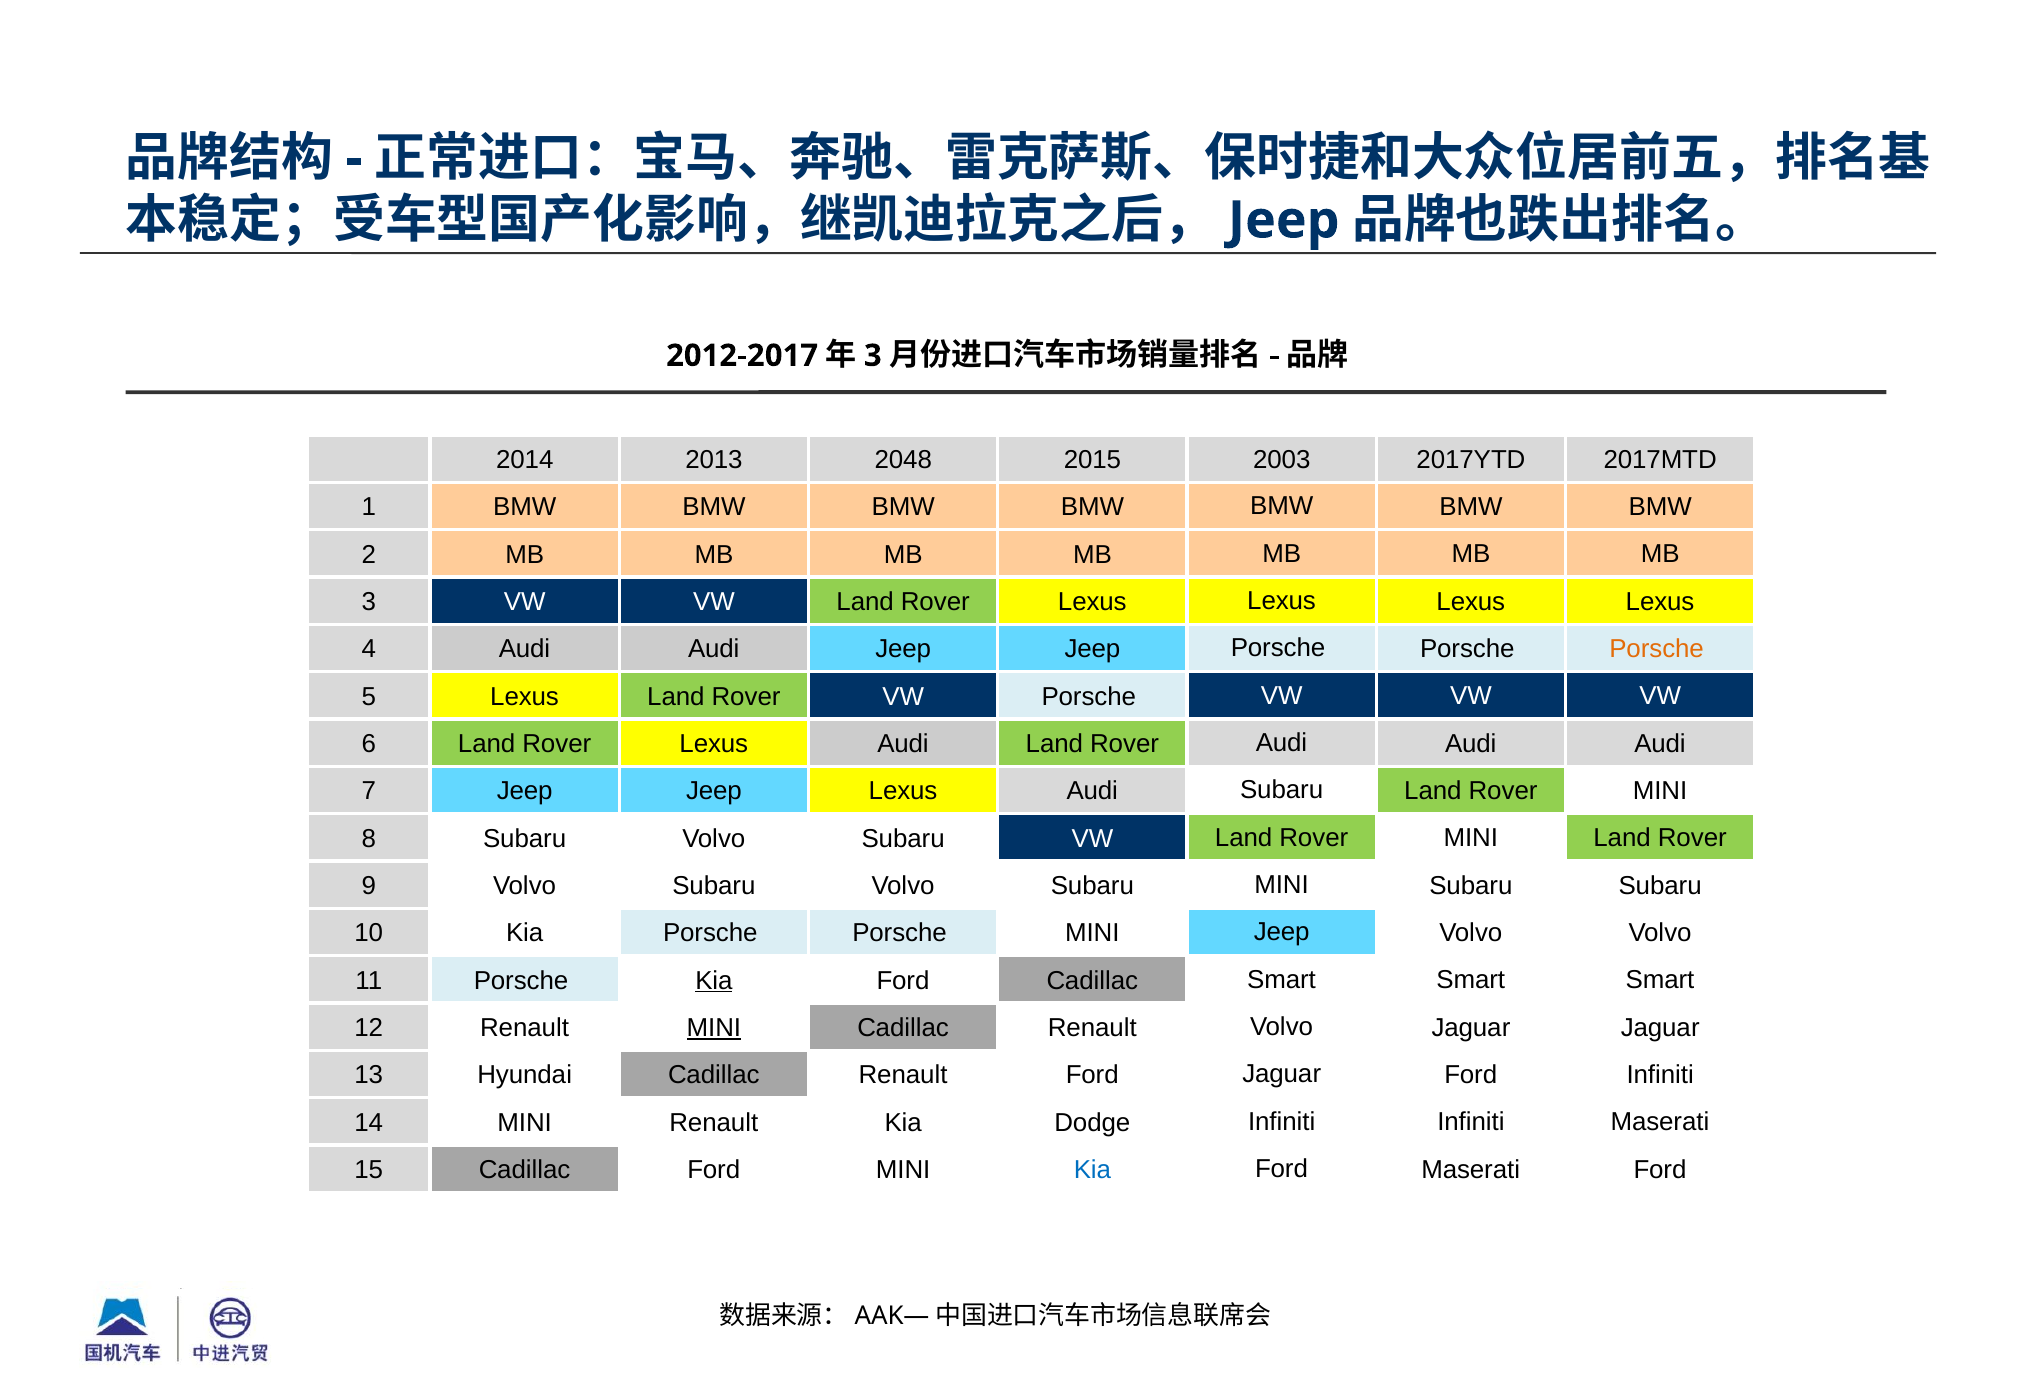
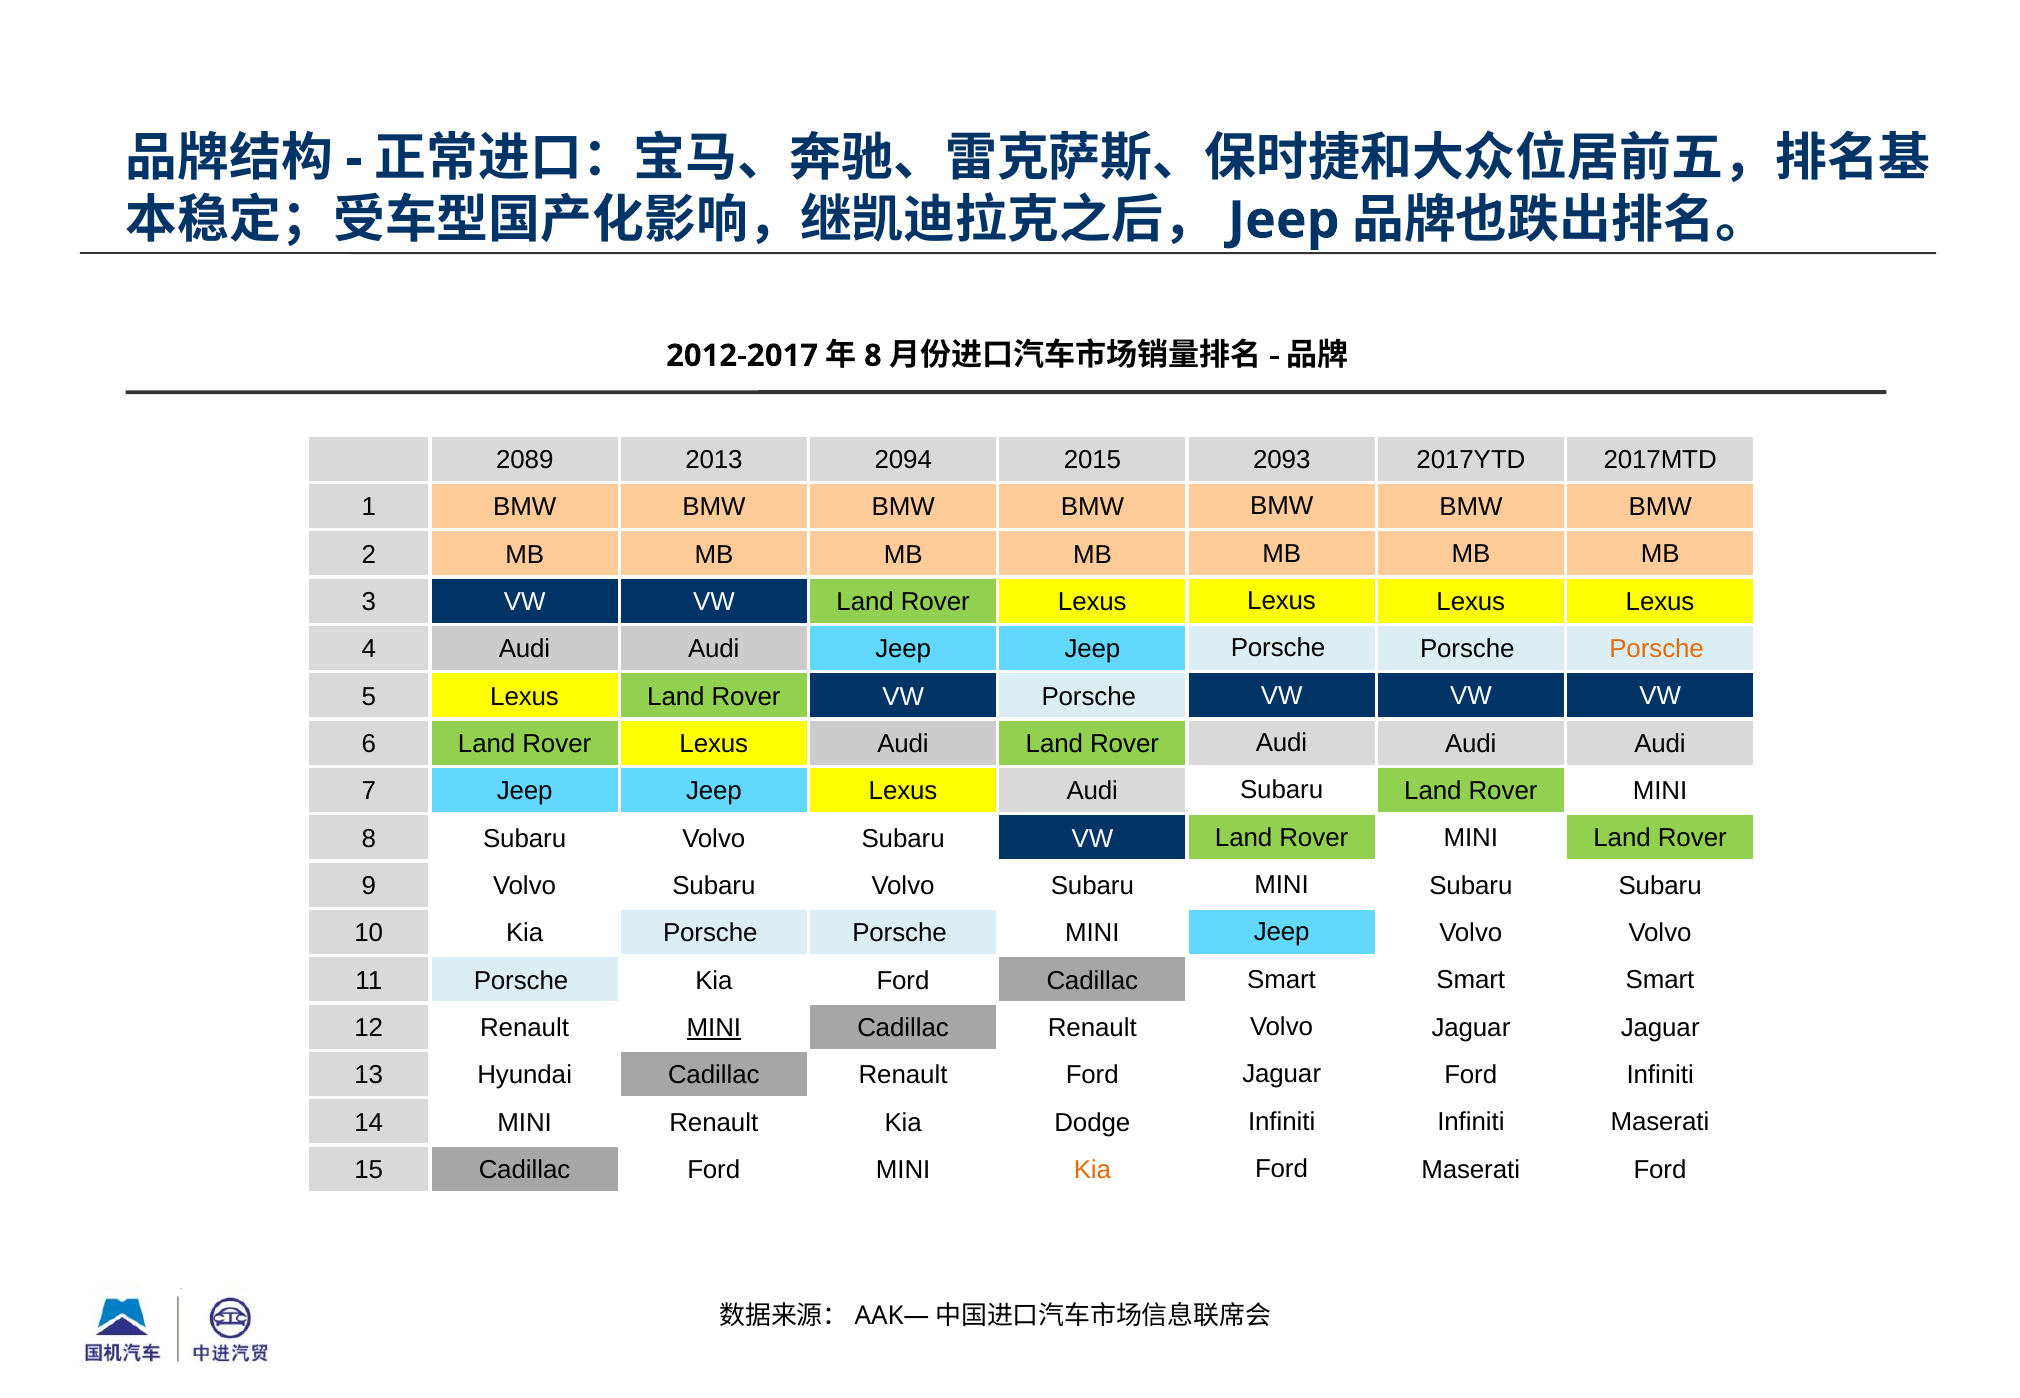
3: 3 -> 8 (873, 356)
2014: 2014 -> 2089 (525, 460)
2048: 2048 -> 2094 (903, 460)
2003: 2003 -> 2093 (1282, 460)
Kia underline: present -> none (714, 981)
Kia colour: blue -> orange (1092, 1170)
